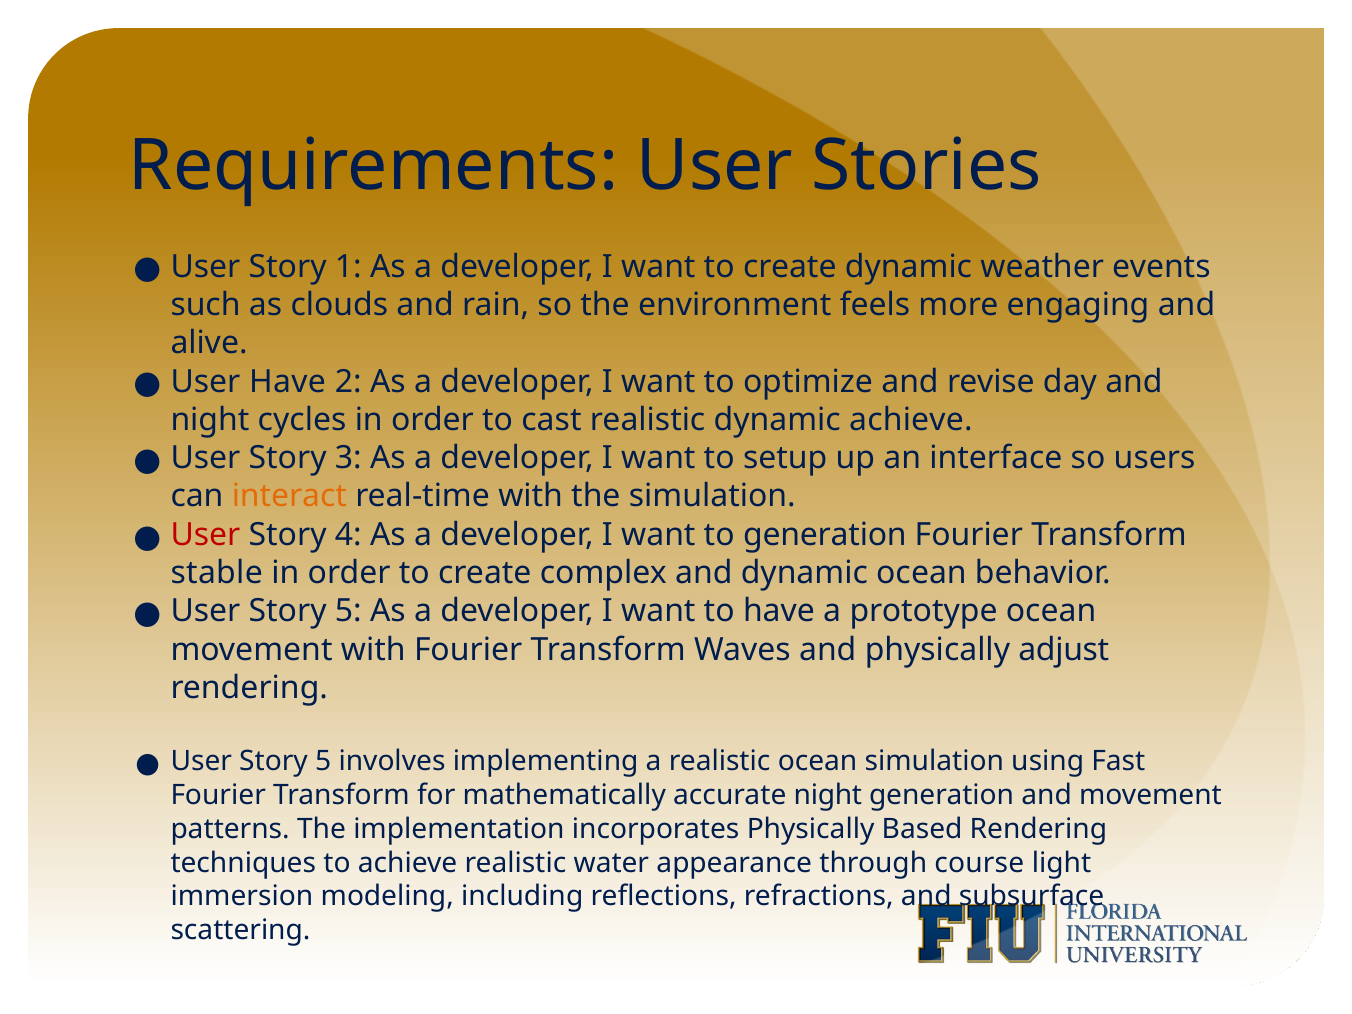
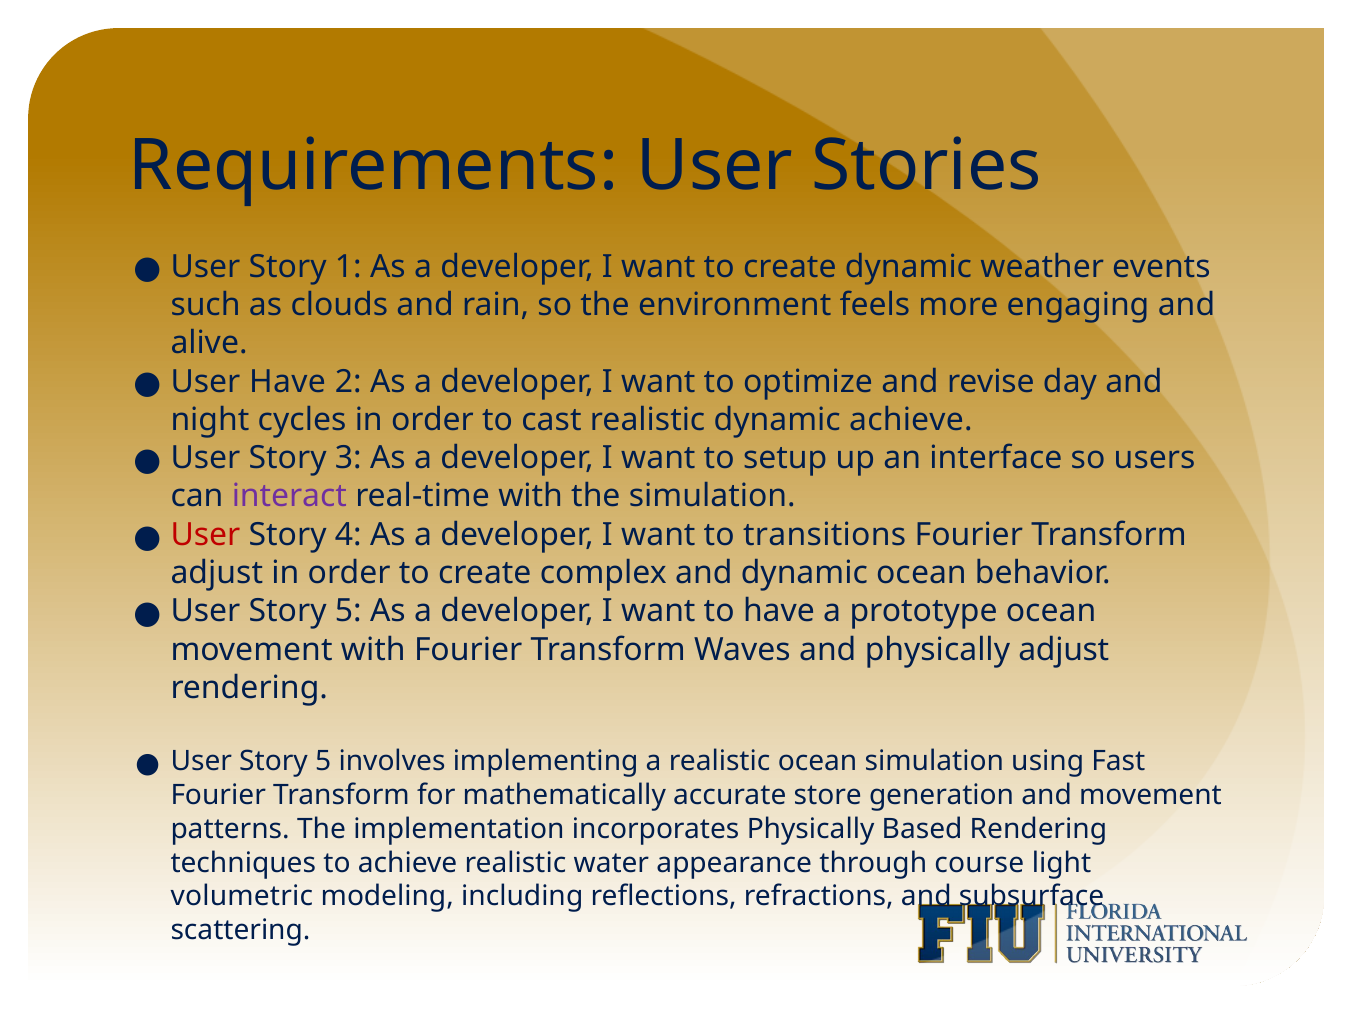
interact colour: orange -> purple (289, 496)
to generation: generation -> transitions (825, 535)
stable: stable -> adjust (217, 573)
accurate night: night -> store (828, 795)
immersion: immersion -> volumetric (242, 897)
